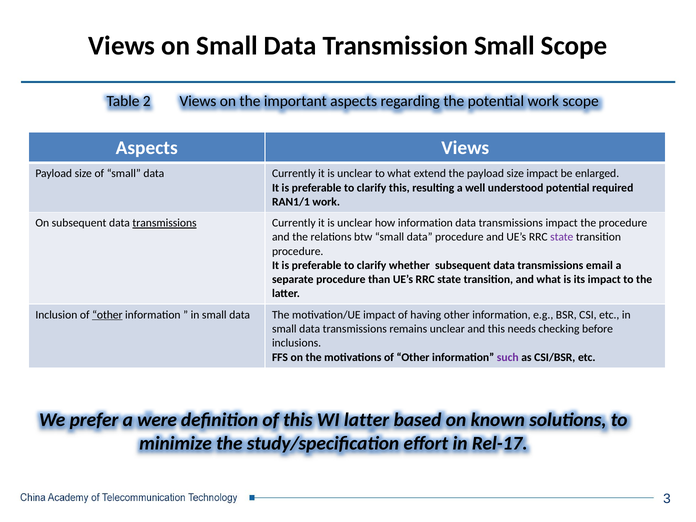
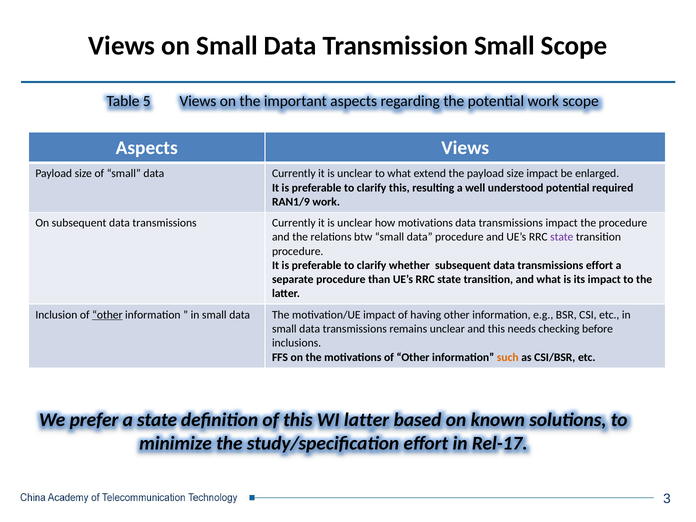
2: 2 -> 5 (147, 101)
RAN1/1: RAN1/1 -> RAN1/9 (291, 202)
transmissions underline: present -> none (165, 223)
how information: information -> motivations (425, 223)
transmissions email: email -> effort (600, 265)
such colour: purple -> orange (508, 357)
a were: were -> state (157, 420)
